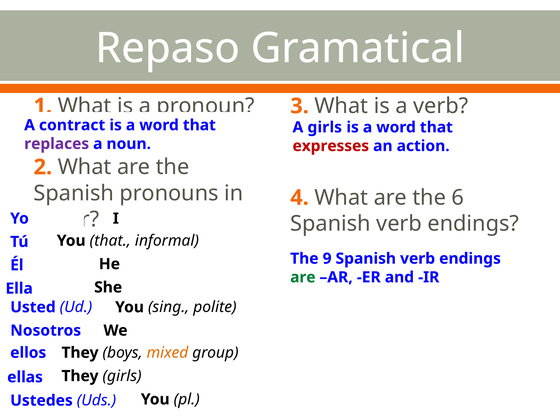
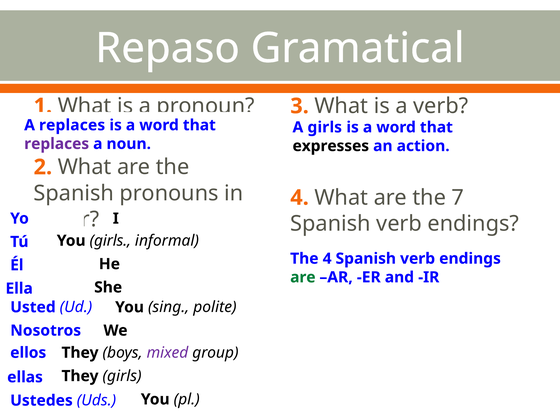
A contract: contract -> replaces (72, 125)
expresses colour: red -> black (331, 146)
6: 6 -> 7 (458, 198)
You that: that -> girls (110, 241)
The 9: 9 -> 4 (327, 259)
mixed colour: orange -> purple (167, 353)
